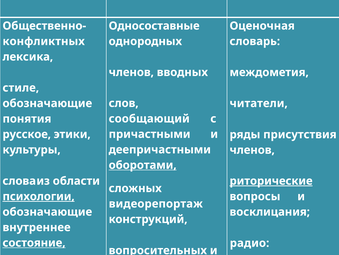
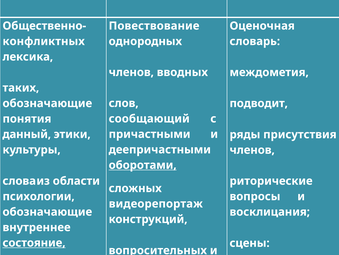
Односоставные: Односоставные -> Повествование (154, 26)
стиле: стиле -> таких (21, 88)
читатели: читатели -> подводит (259, 103)
русское: русское -> данный (27, 134)
риторические underline: present -> none (271, 180)
психологии underline: present -> none (39, 196)
радио: радио -> сцены (250, 242)
